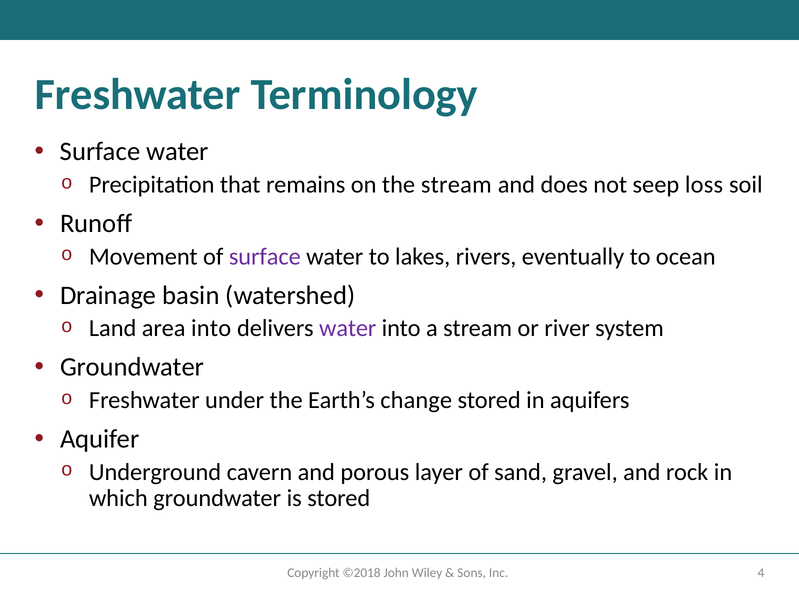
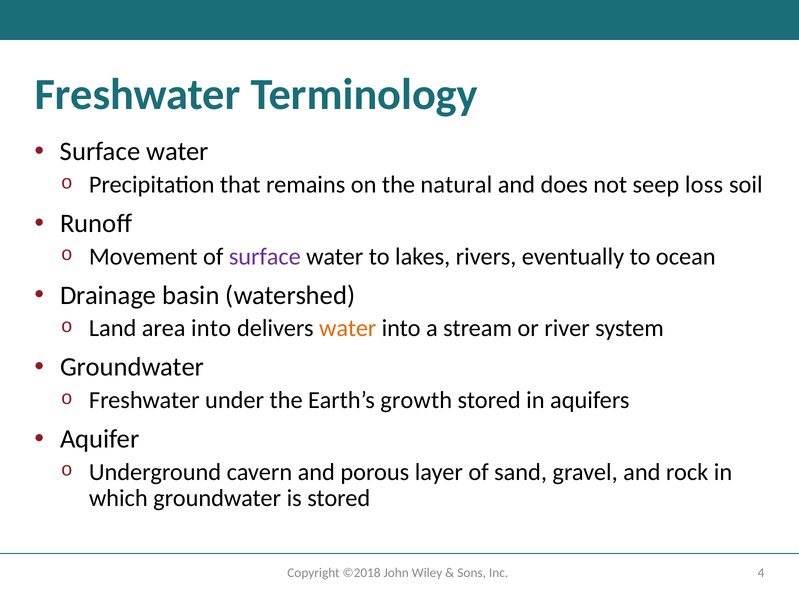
the stream: stream -> natural (456, 184)
water colour: purple -> orange (348, 328)
change: change -> growth (416, 400)
